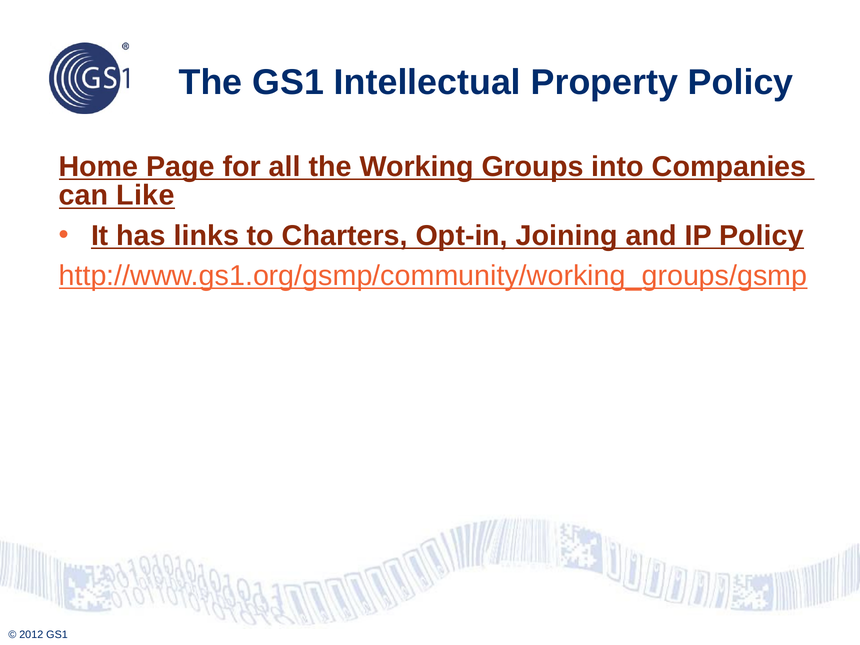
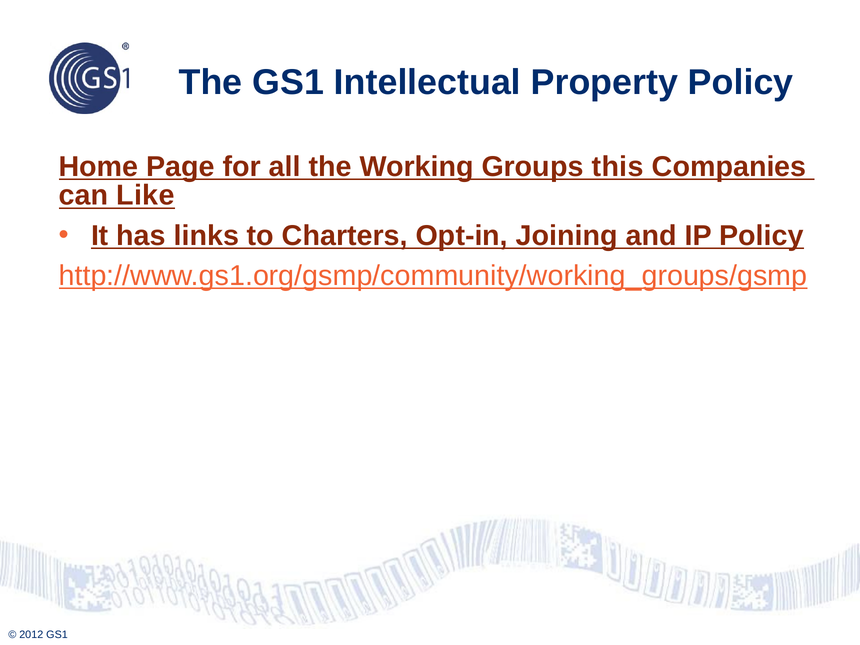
into: into -> this (618, 167)
